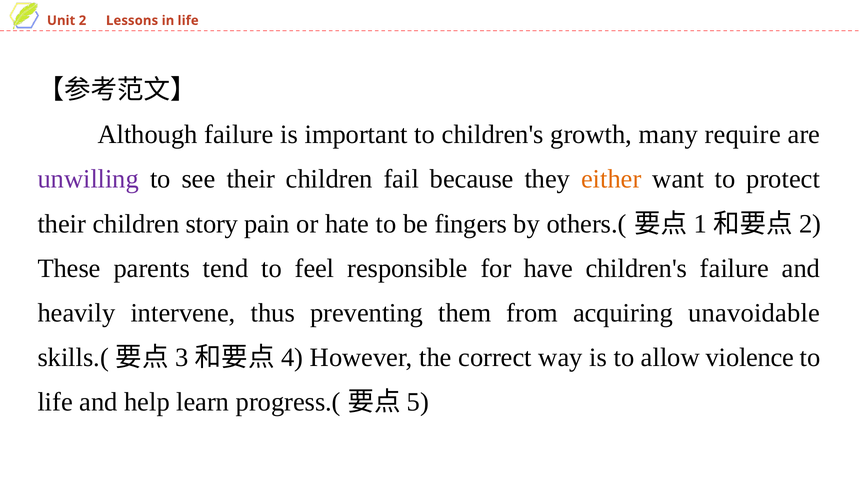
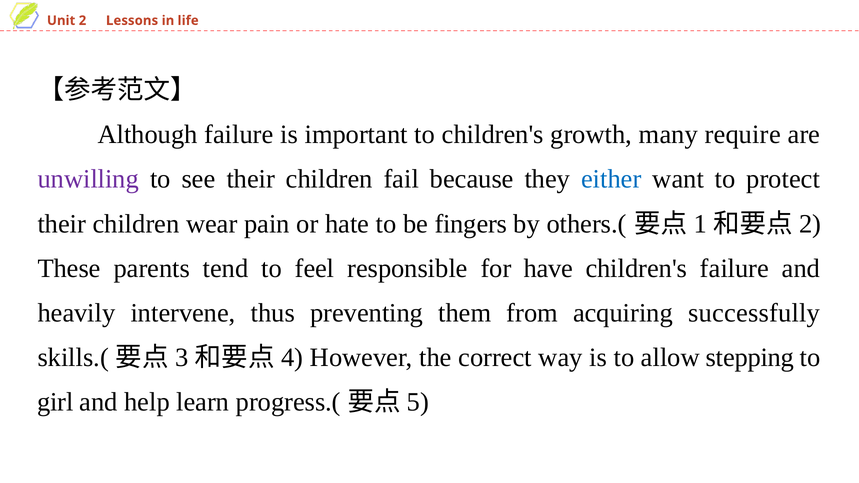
either colour: orange -> blue (611, 179)
story: story -> wear (212, 224)
unavoidable: unavoidable -> successfully (754, 313)
violence: violence -> stepping (750, 357)
life: life -> girl (55, 402)
